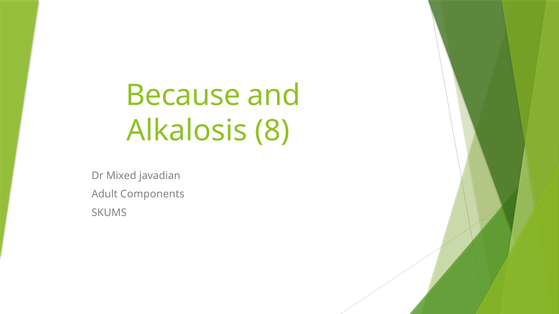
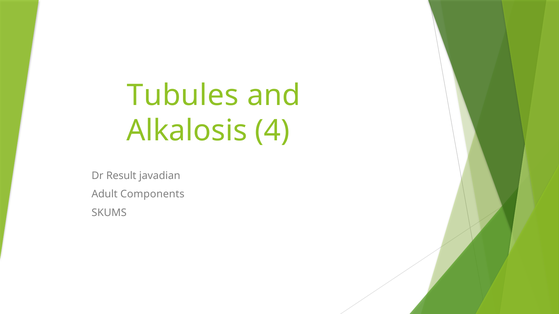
Because: Because -> Tubules (183, 95)
8: 8 -> 4 (272, 131)
Mixed: Mixed -> Result (121, 176)
